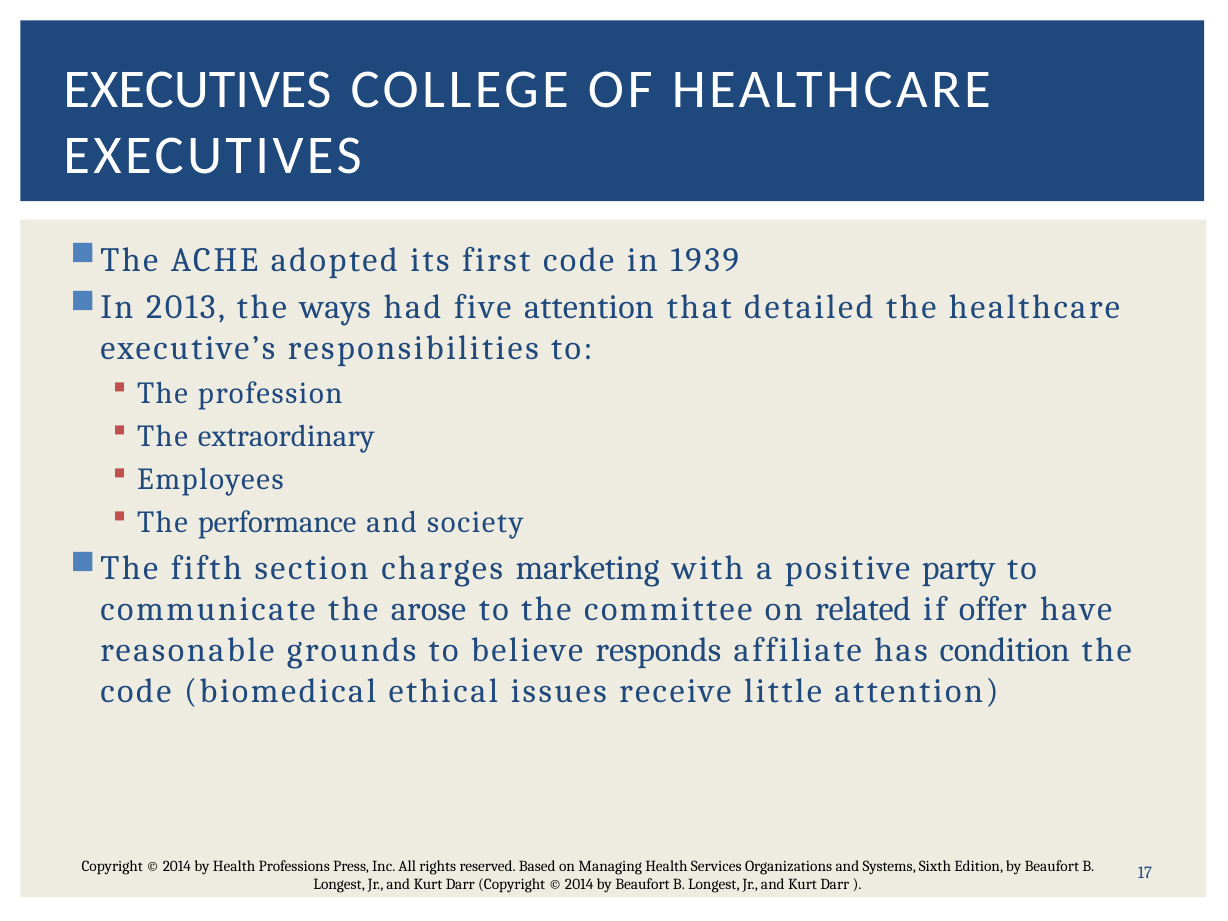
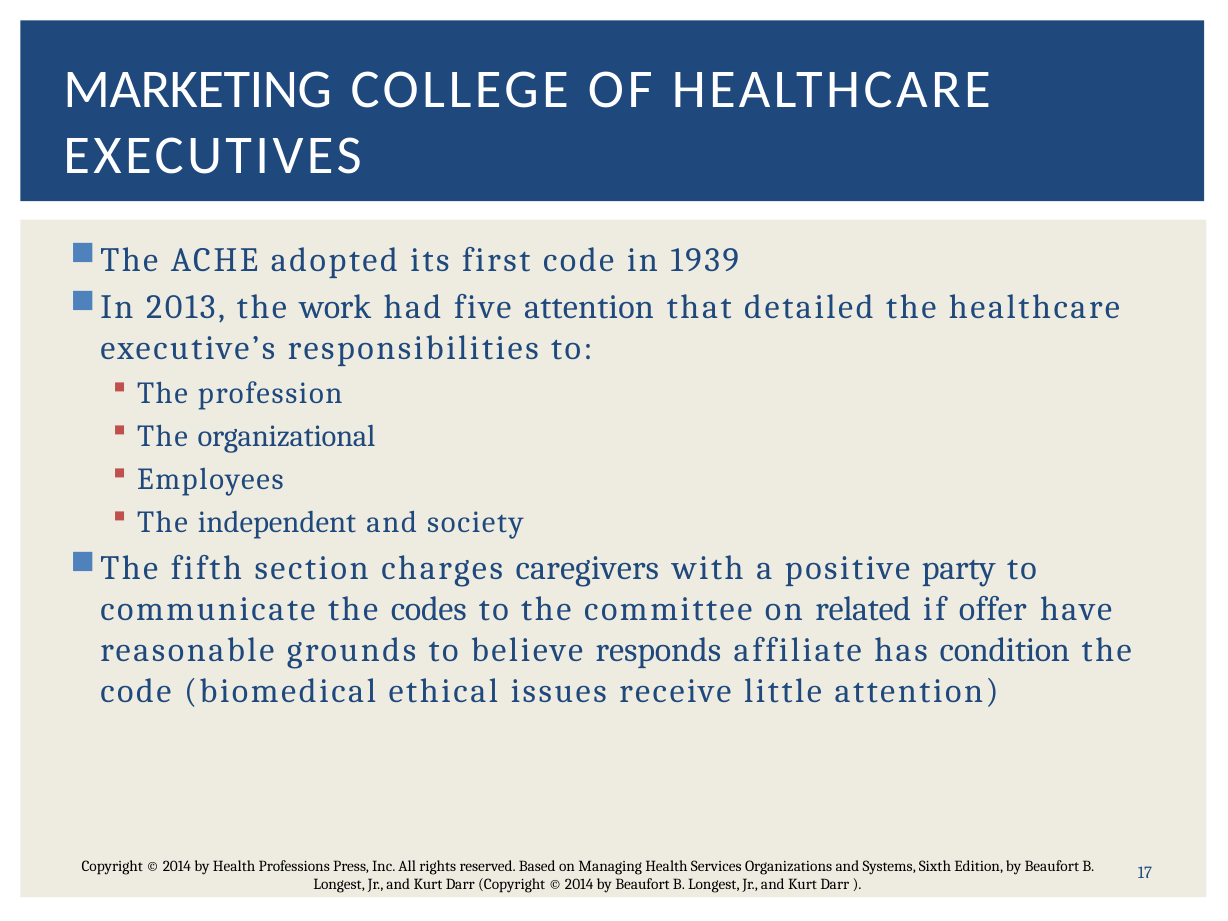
EXECUTIVES: EXECUTIVES -> MARKETING (198, 90)
ways: ways -> work (335, 308)
extraordinary: extraordinary -> organizational (287, 436)
performance: performance -> independent (277, 522)
marketing: marketing -> caregivers (587, 568)
arose: arose -> codes (429, 609)
